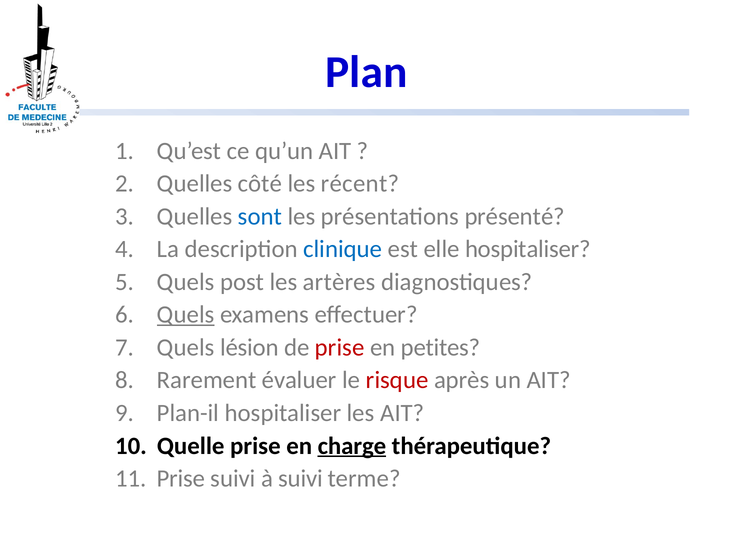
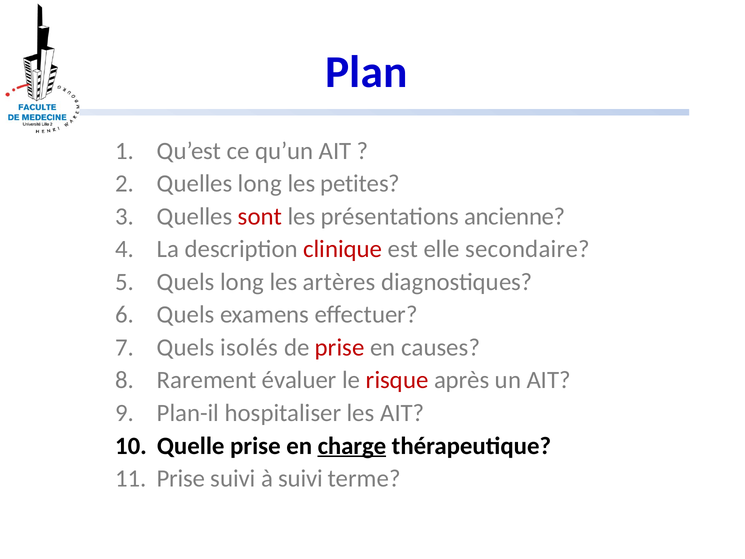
Quelles côté: côté -> long (260, 184)
récent: récent -> petites (360, 184)
sont colour: blue -> red (260, 216)
présenté: présenté -> ancienne (515, 216)
clinique colour: blue -> red (343, 249)
elle hospitaliser: hospitaliser -> secondaire (528, 249)
Quels post: post -> long (242, 282)
Quels underline: present -> none (186, 315)
lésion: lésion -> isolés (249, 347)
petites: petites -> causes (441, 347)
